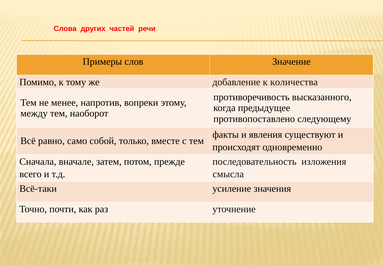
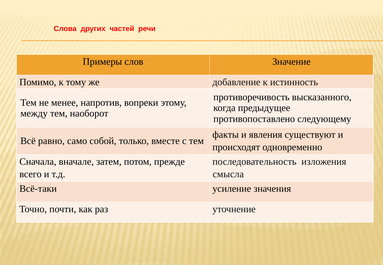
количества: количества -> истинность (294, 82)
